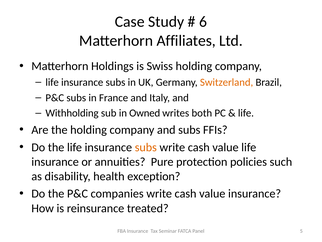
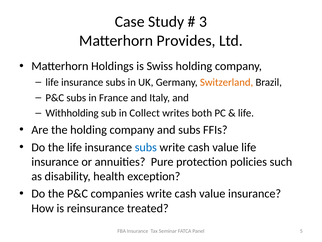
6: 6 -> 3 (203, 22)
Affiliates: Affiliates -> Provides (186, 41)
Owned: Owned -> Collect (145, 113)
subs colour: orange -> blue (146, 147)
